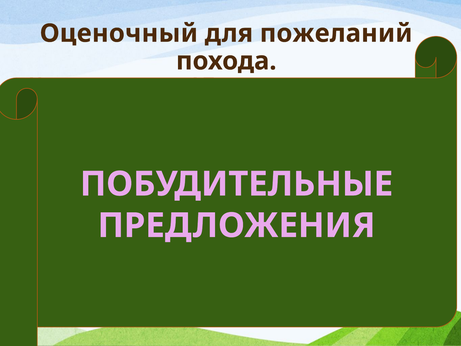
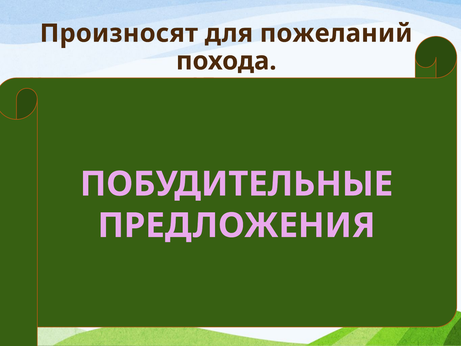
Оценочный: Оценочный -> Произносят (119, 33)
